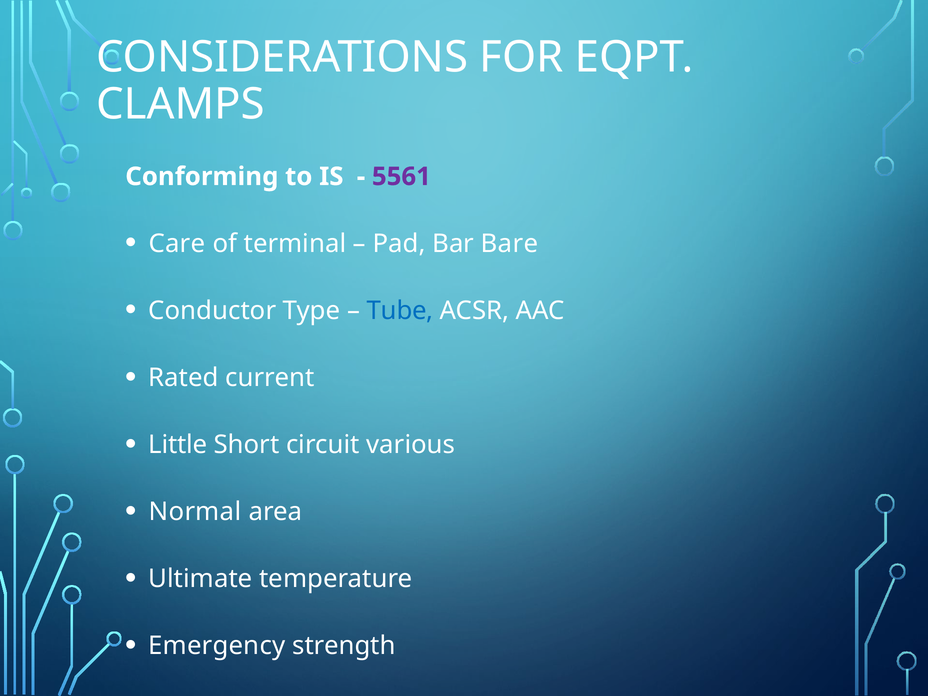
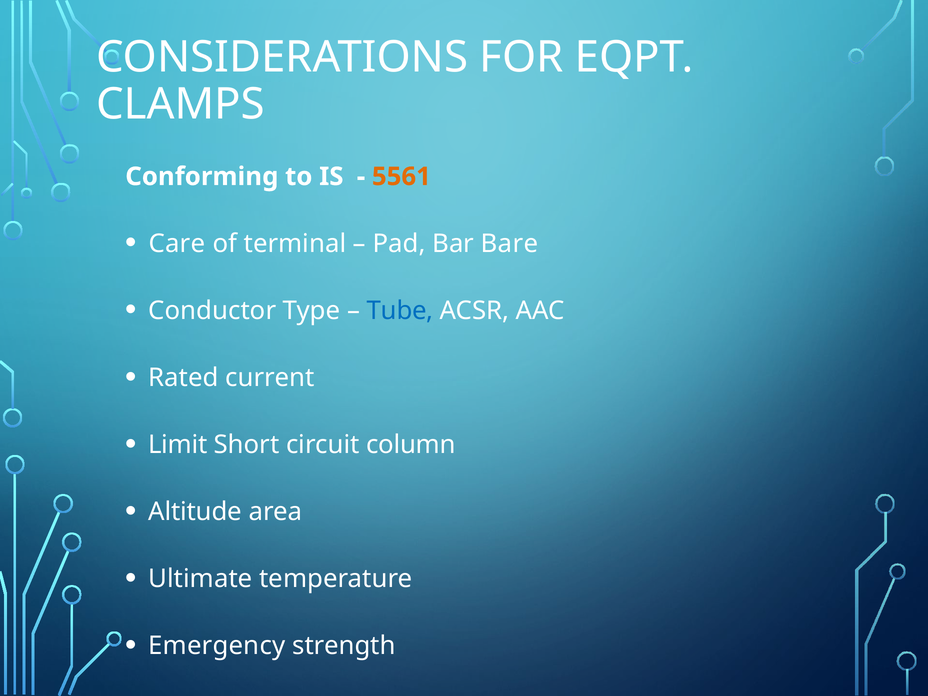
5561 colour: purple -> orange (401, 177)
Little: Little -> Limit (178, 445)
various: various -> column (411, 445)
Normal: Normal -> Altitude (195, 512)
